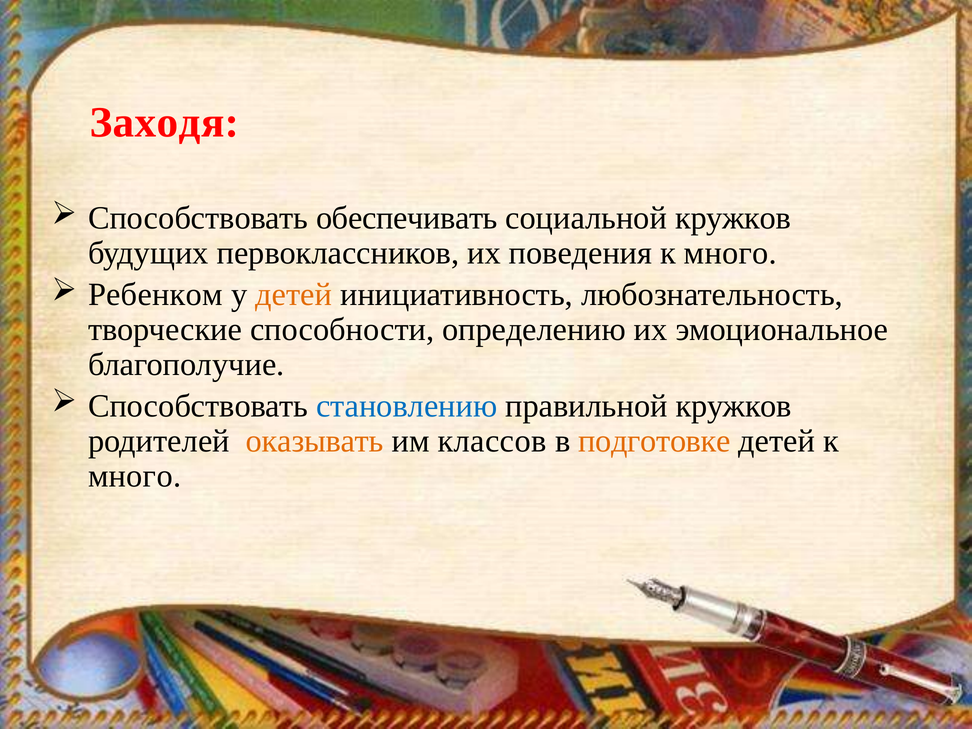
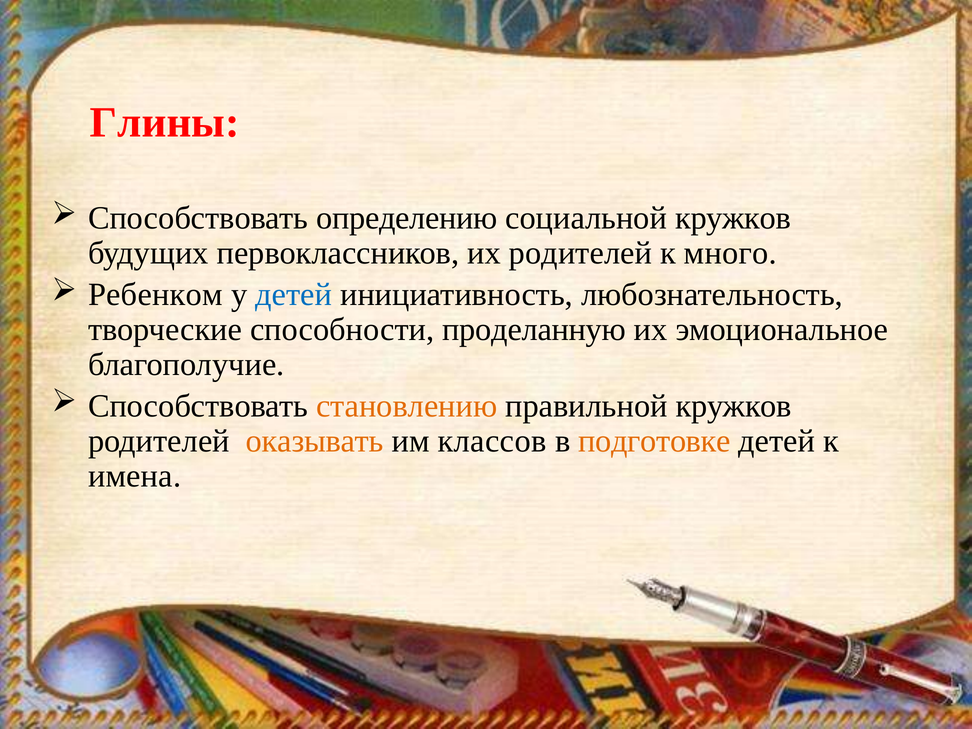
Заходя: Заходя -> Глины (165, 123)
обеспечивать: обеспечивать -> определению (407, 218)
их поведения: поведения -> родителей (580, 253)
детей colour: orange -> blue (294, 295)
определению: определению -> проделанную (534, 330)
становлению colour: blue -> orange (407, 406)
много: много -> имена (135, 476)
